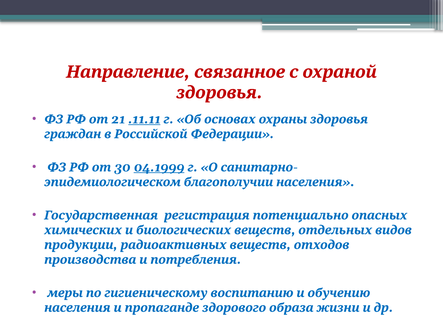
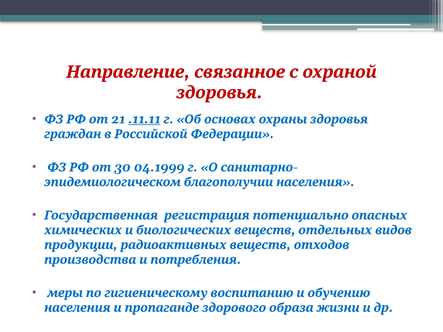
04.1999 underline: present -> none (159, 167)
